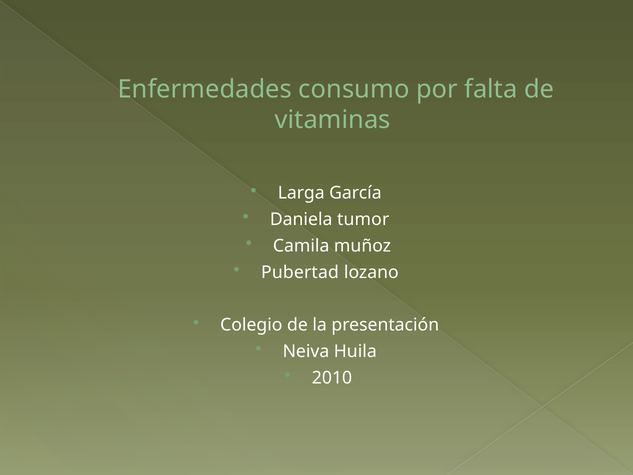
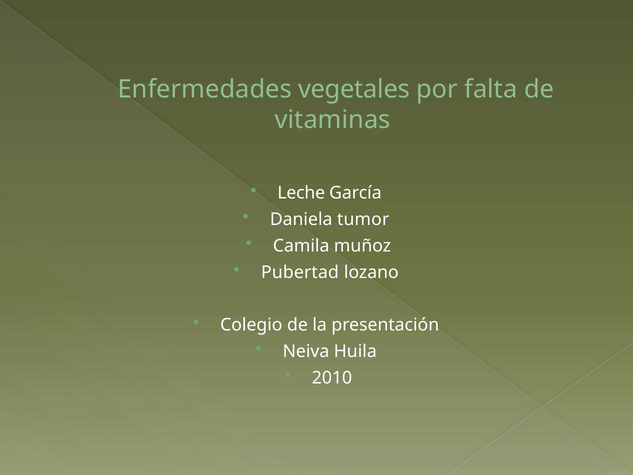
consumo: consumo -> vegetales (354, 89)
Larga: Larga -> Leche (301, 193)
